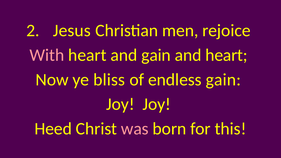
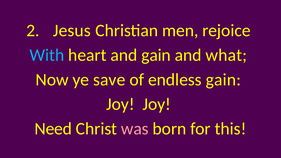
With colour: pink -> light blue (47, 55)
and heart: heart -> what (226, 55)
bliss: bliss -> save (109, 80)
Heed: Heed -> Need (53, 129)
